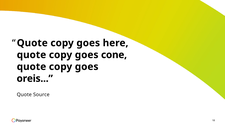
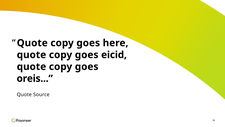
cone: cone -> eicid (114, 55)
